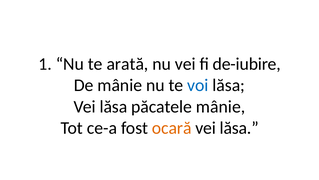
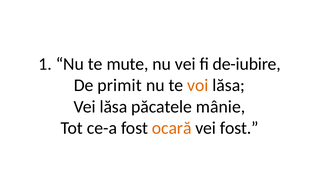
arată: arată -> mute (128, 64)
De mânie: mânie -> primit (120, 85)
voi colour: blue -> orange (198, 85)
lăsa: lăsa -> fost (239, 128)
